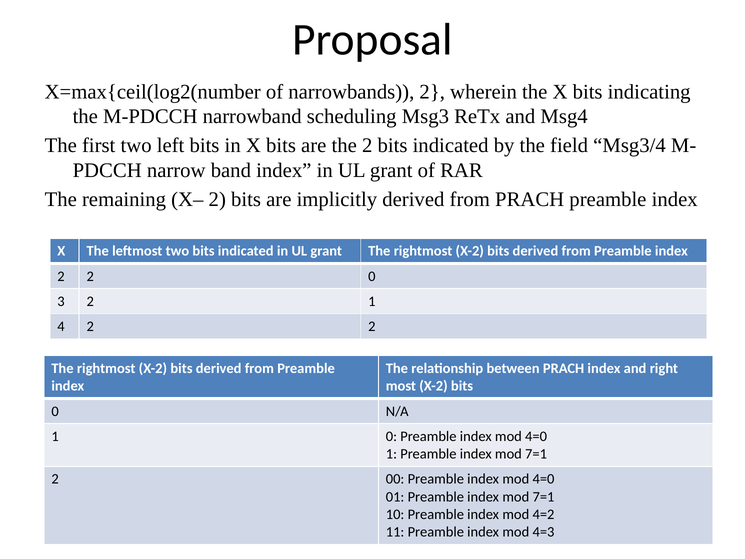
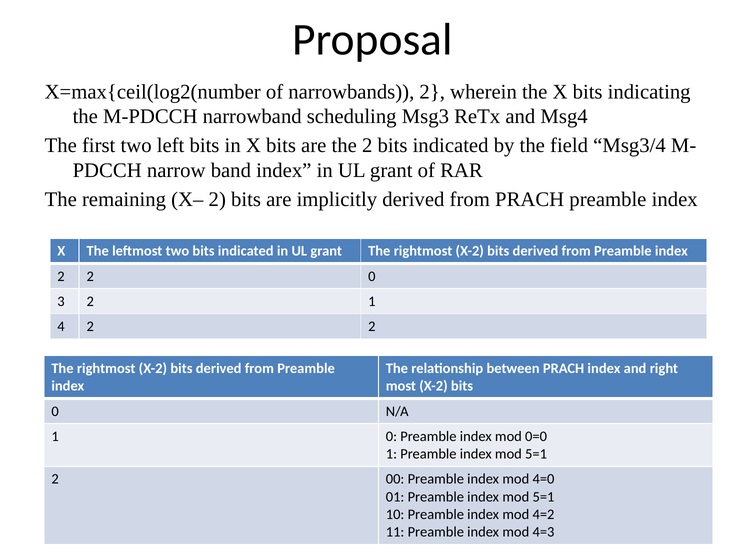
4=0: 4=0 -> 0=0 (536, 436)
7=1: 7=1 -> 5=1 (536, 454)
7=1: 7=1 -> 5=1 (543, 497)
